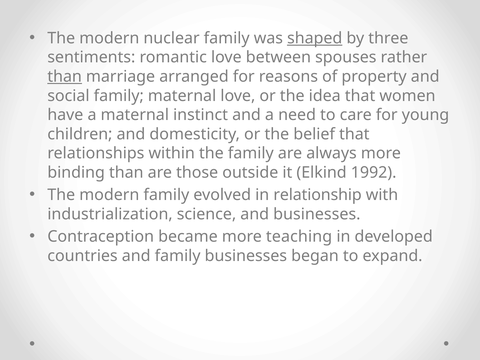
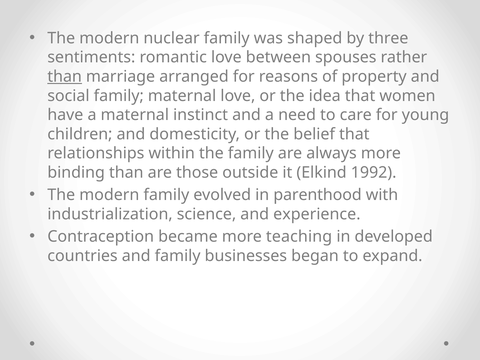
shaped underline: present -> none (315, 38)
relationship: relationship -> parenthood (318, 195)
and businesses: businesses -> experience (317, 214)
